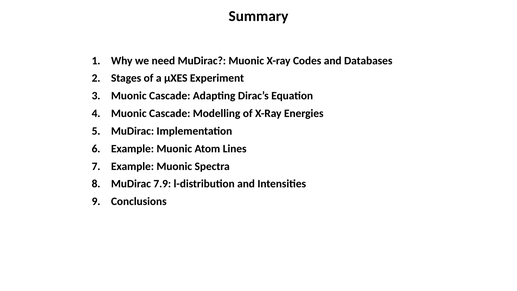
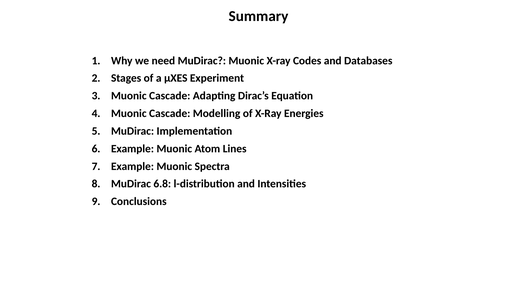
7.9: 7.9 -> 6.8 (162, 184)
